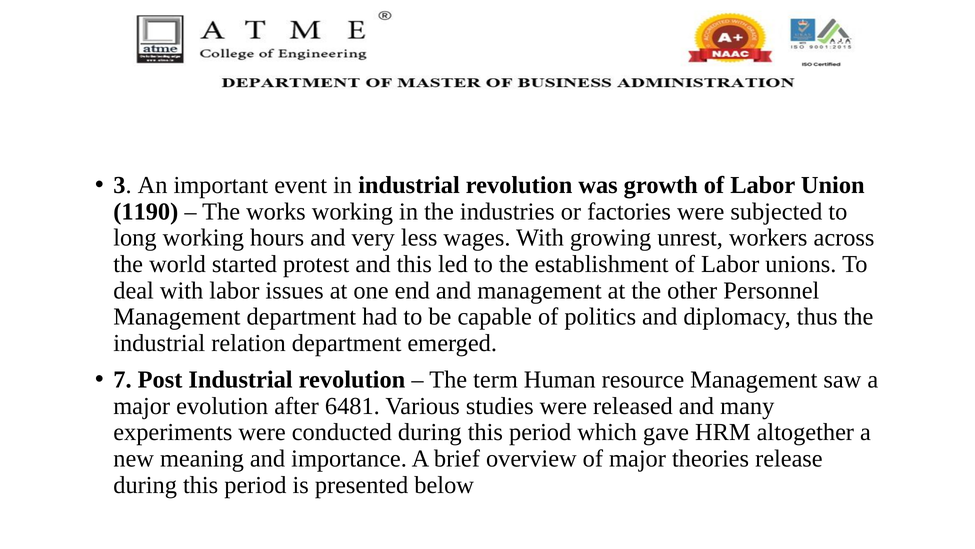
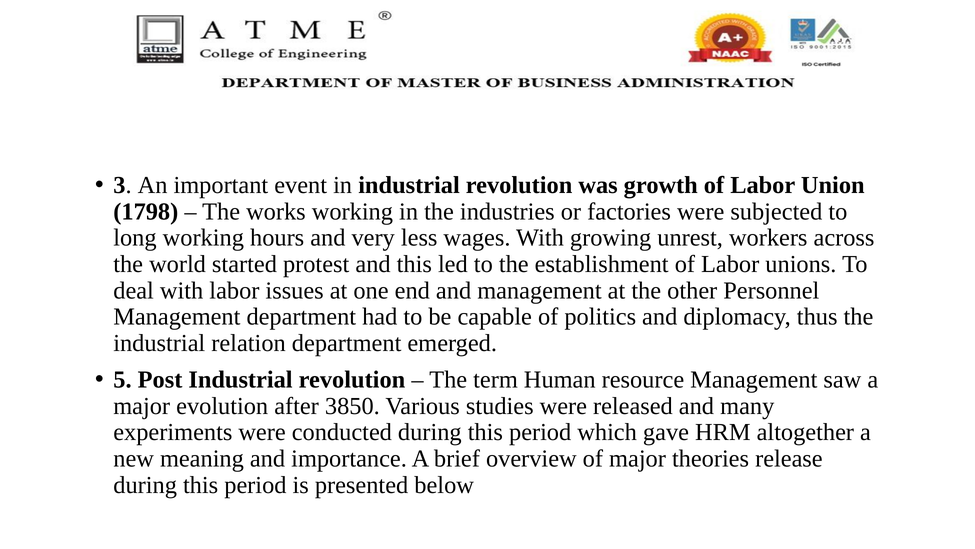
1190: 1190 -> 1798 (146, 211)
7: 7 -> 5 (122, 379)
6481: 6481 -> 3850 (352, 406)
